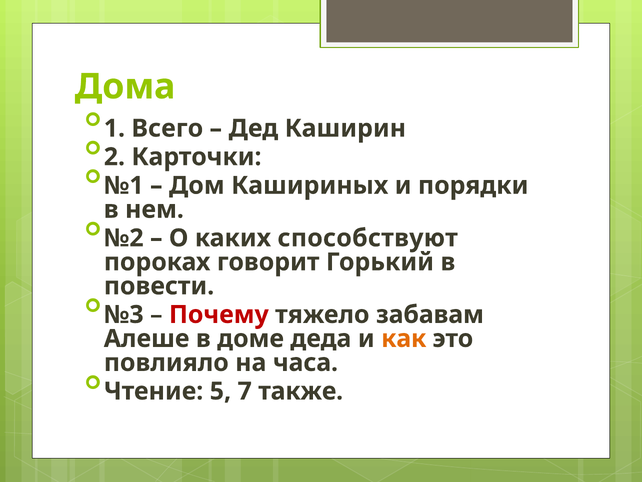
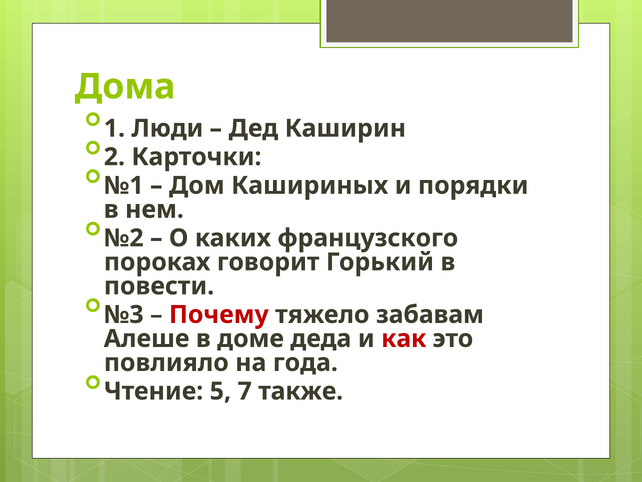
Всего: Всего -> Люди (167, 128)
способствуют: способствуют -> французского (368, 238)
как colour: orange -> red (404, 338)
часа: часа -> года (305, 362)
